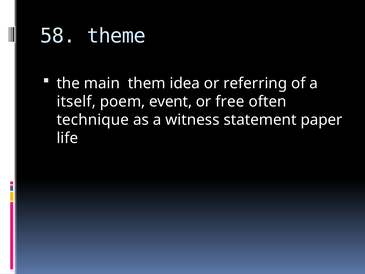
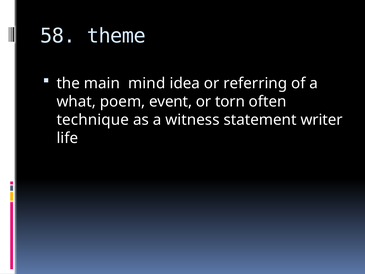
them: them -> mind (147, 83)
itself: itself -> what (76, 101)
free: free -> torn (230, 101)
paper: paper -> writer (322, 120)
